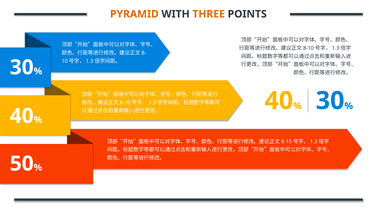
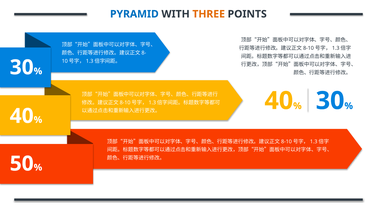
PYRAMID colour: orange -> blue (134, 14)
